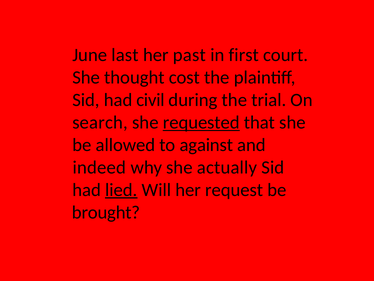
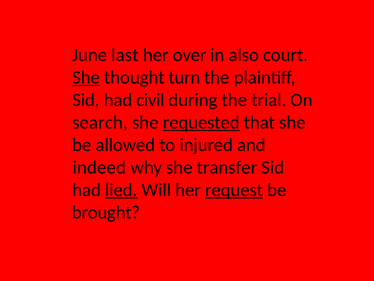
past: past -> over (190, 55)
first: first -> also (244, 55)
She underline: none -> present (86, 77)
cost: cost -> turn (184, 77)
against: against -> injured (206, 145)
actually: actually -> transfer (227, 167)
request underline: none -> present (234, 190)
